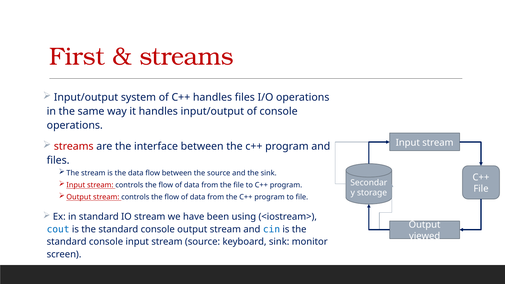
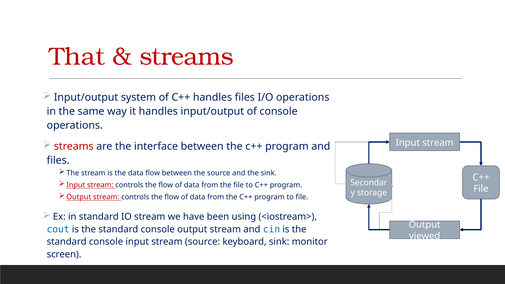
First: First -> That (77, 57)
